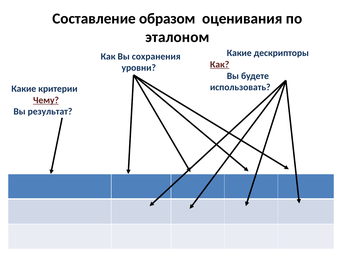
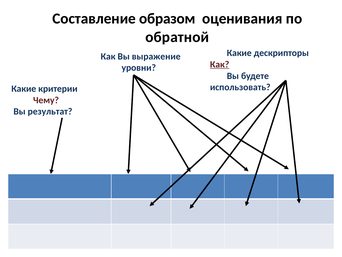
эталоном: эталоном -> обратной (177, 37)
сохранения: сохранения -> выражение (156, 56)
Чему underline: present -> none (46, 100)
